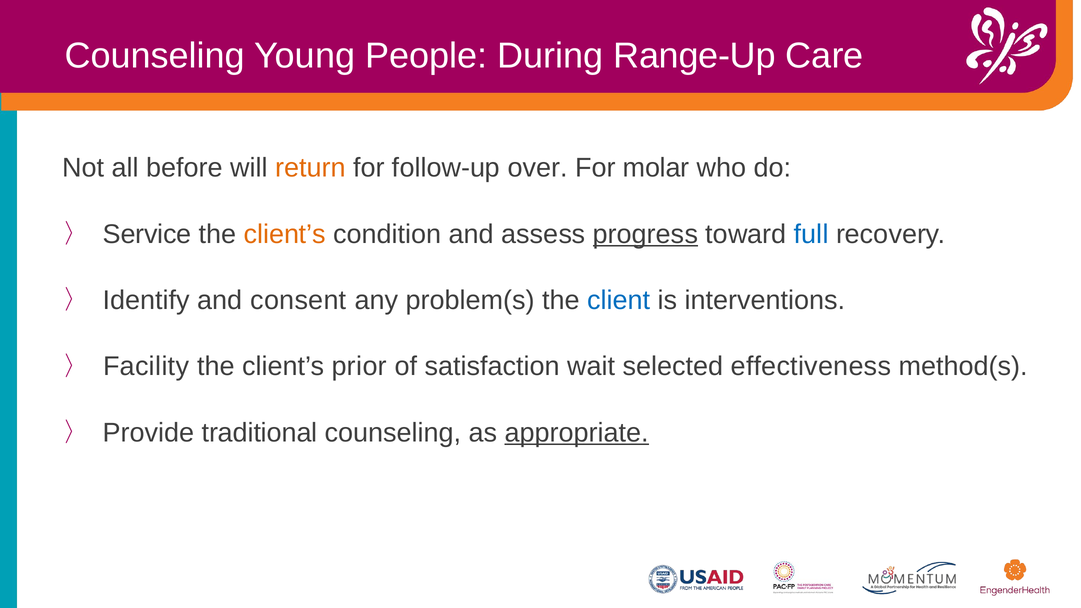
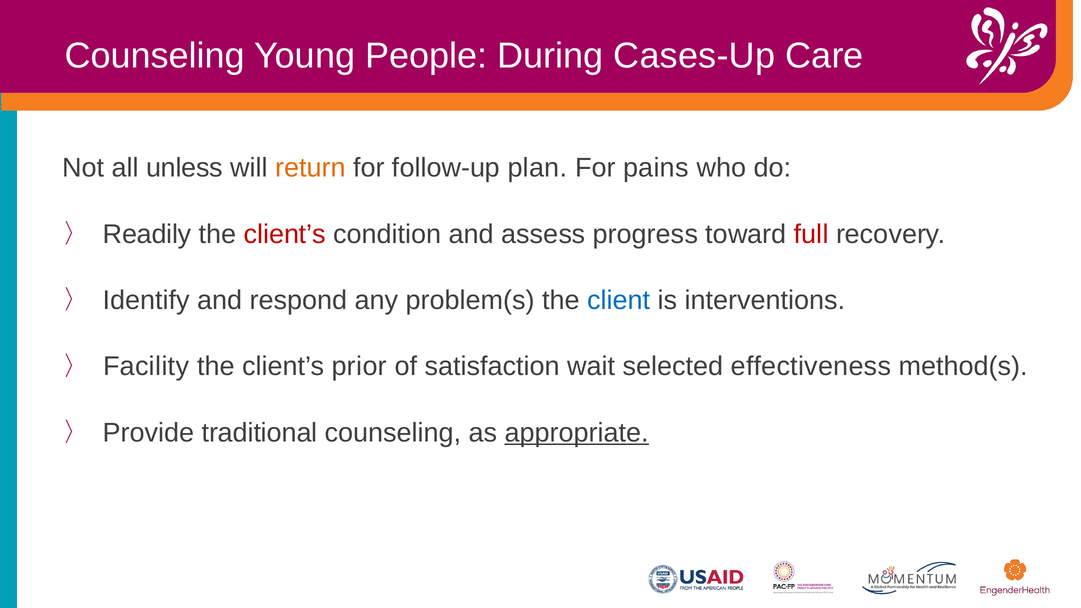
Range-Up: Range-Up -> Cases-Up (694, 56)
before: before -> unless (185, 168)
over: over -> plan (537, 168)
molar: molar -> pains (656, 168)
Service: Service -> Readily (147, 234)
client’s colour: orange -> red (285, 234)
progress underline: present -> none (645, 234)
full colour: blue -> red (811, 234)
consent: consent -> respond (299, 300)
